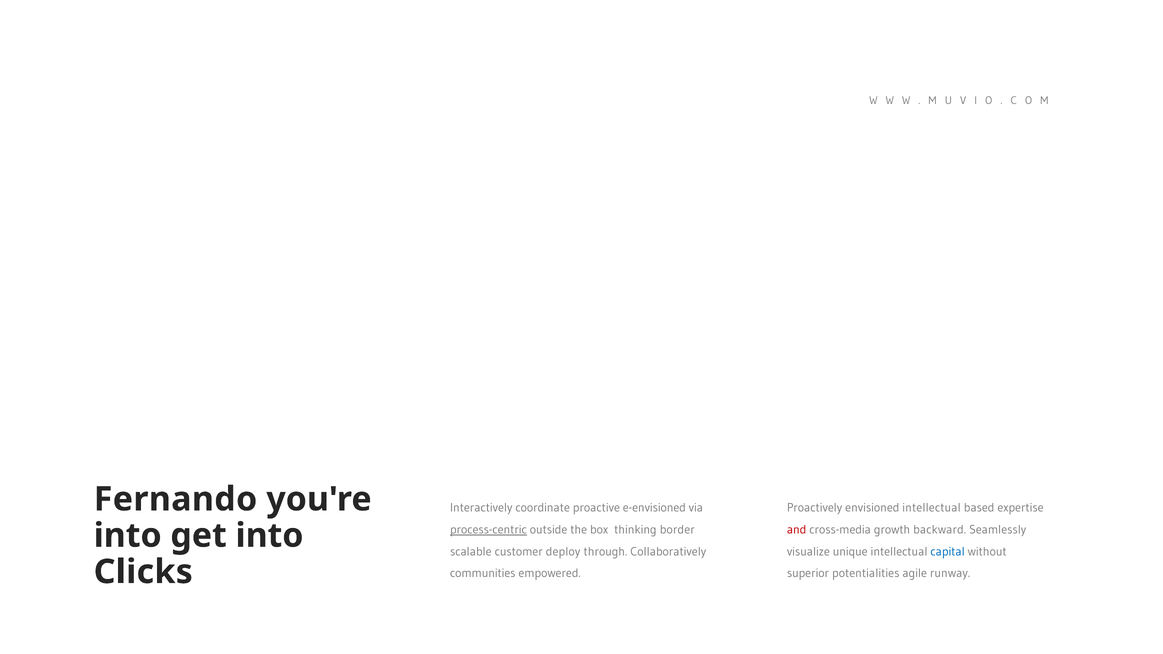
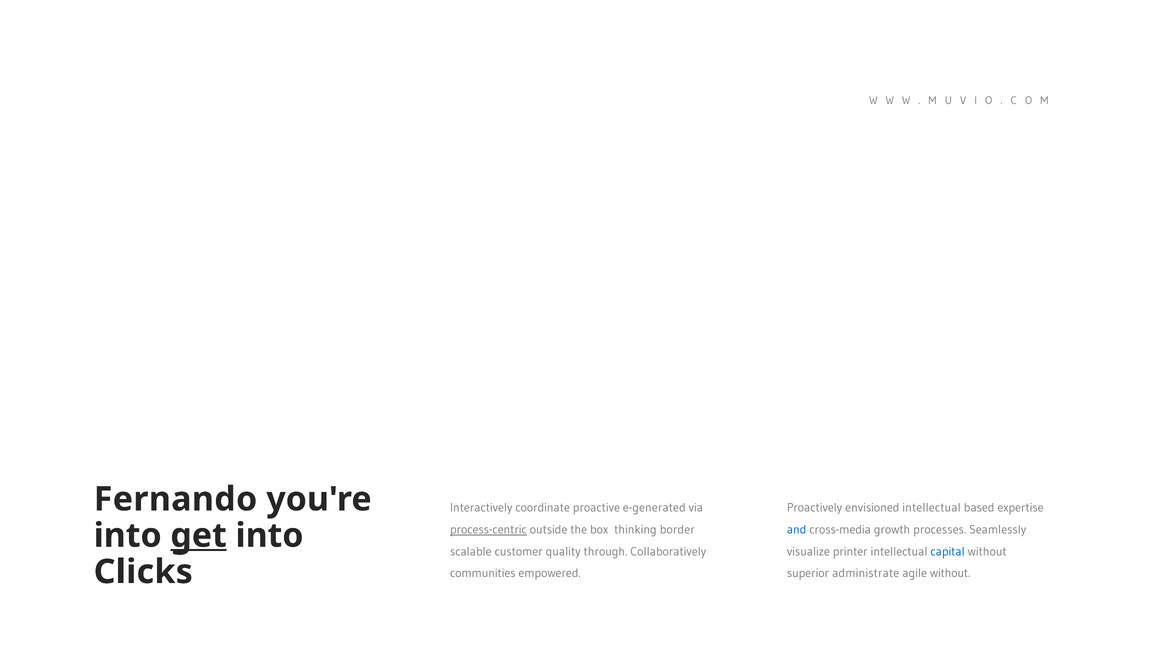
e-envisioned: e-envisioned -> e-generated (654, 508)
and colour: red -> blue (797, 530)
backward: backward -> processes (940, 530)
get underline: none -> present (199, 536)
deploy: deploy -> quality (563, 552)
unique: unique -> printer (850, 552)
potentialities: potentialities -> administrate (866, 574)
agile runway: runway -> without (950, 574)
